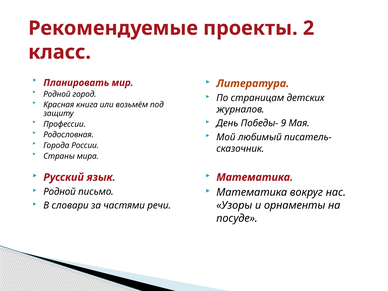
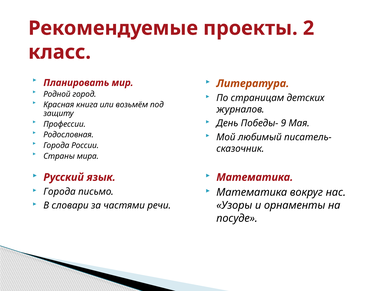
Родной: Родной -> Города (60, 192)
